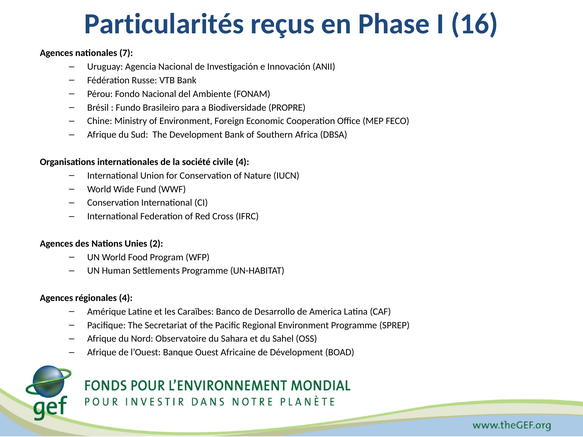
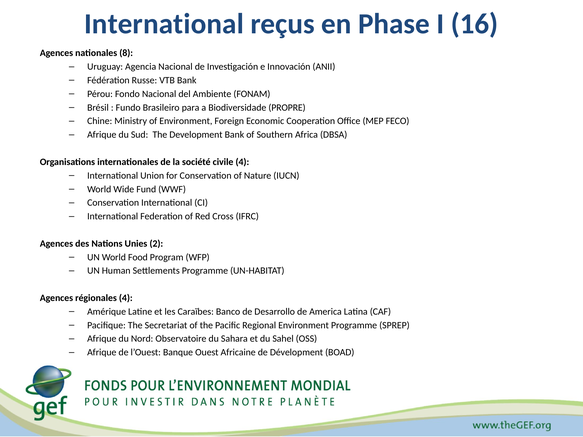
Particularités: Particularités -> International (164, 24)
7: 7 -> 8 (126, 53)
